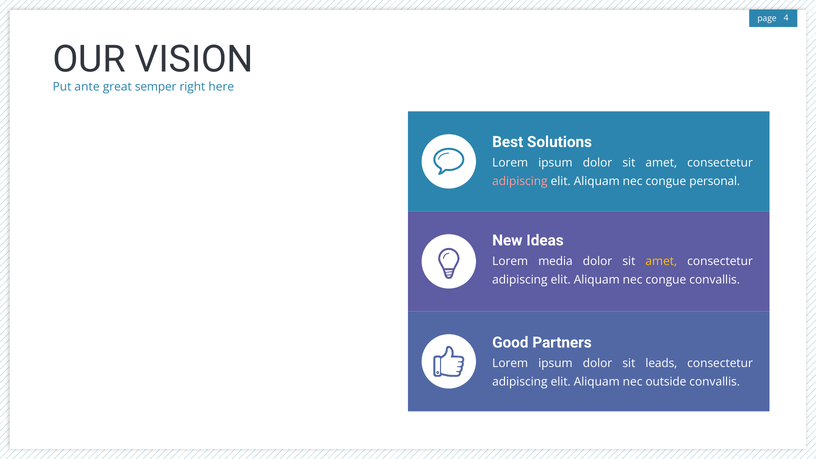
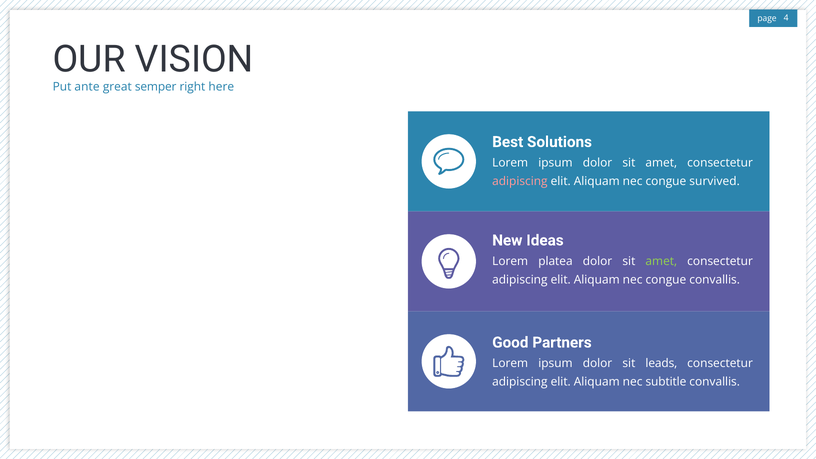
personal: personal -> survived (715, 181)
media: media -> platea (555, 261)
amet colour: yellow -> light green (661, 261)
outside: outside -> subtitle (666, 382)
